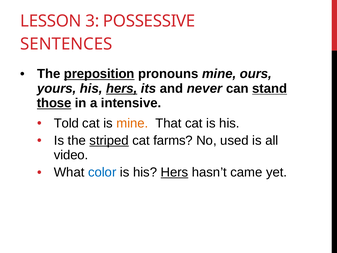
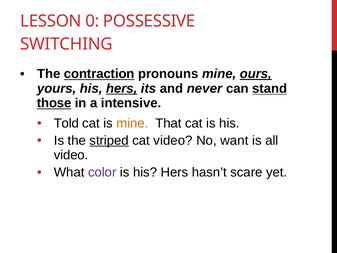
3: 3 -> 0 (92, 21)
SENTENCES: SENTENCES -> SWITCHING (66, 44)
preposition: preposition -> contraction (99, 74)
ours underline: none -> present (256, 74)
cat farms: farms -> video (173, 140)
used: used -> want (234, 140)
color colour: blue -> purple (102, 172)
Hers underline: present -> none (174, 172)
came: came -> scare (246, 172)
